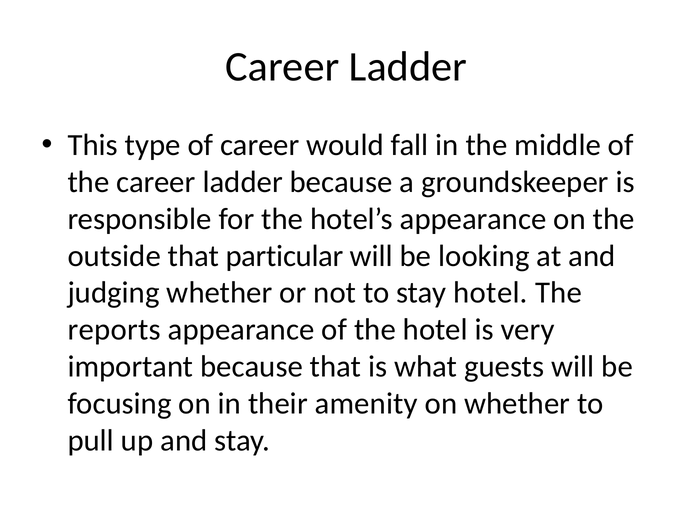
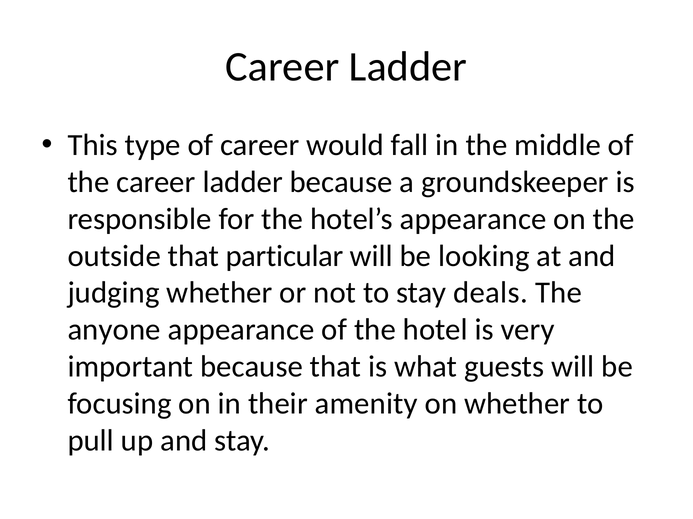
stay hotel: hotel -> deals (491, 293)
reports: reports -> anyone (114, 330)
